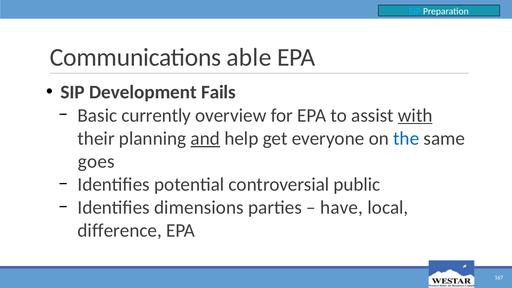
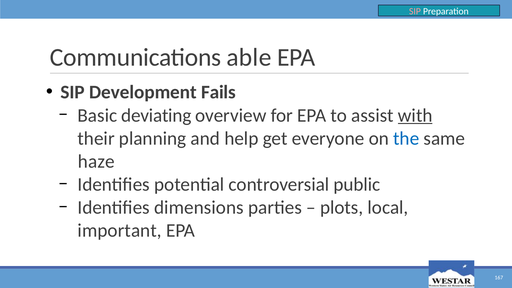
SIP colour: light blue -> pink (415, 11)
currently: currently -> deviating (156, 115)
and underline: present -> none (205, 138)
goes: goes -> haze (96, 161)
have: have -> plots (342, 207)
difference: difference -> important (120, 231)
